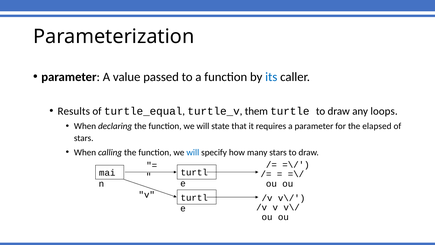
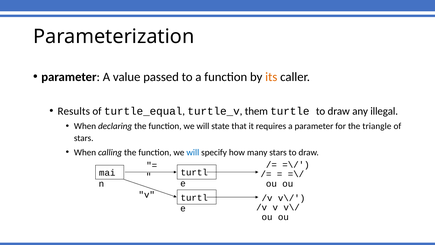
its colour: blue -> orange (271, 77)
loops: loops -> illegal (384, 111)
elapsed: elapsed -> triangle (377, 126)
